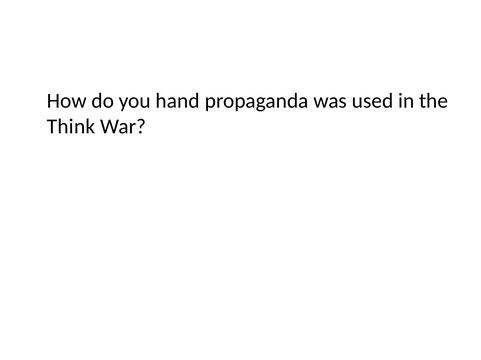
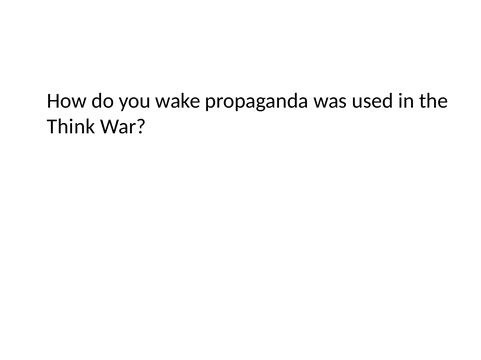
hand: hand -> wake (178, 101)
